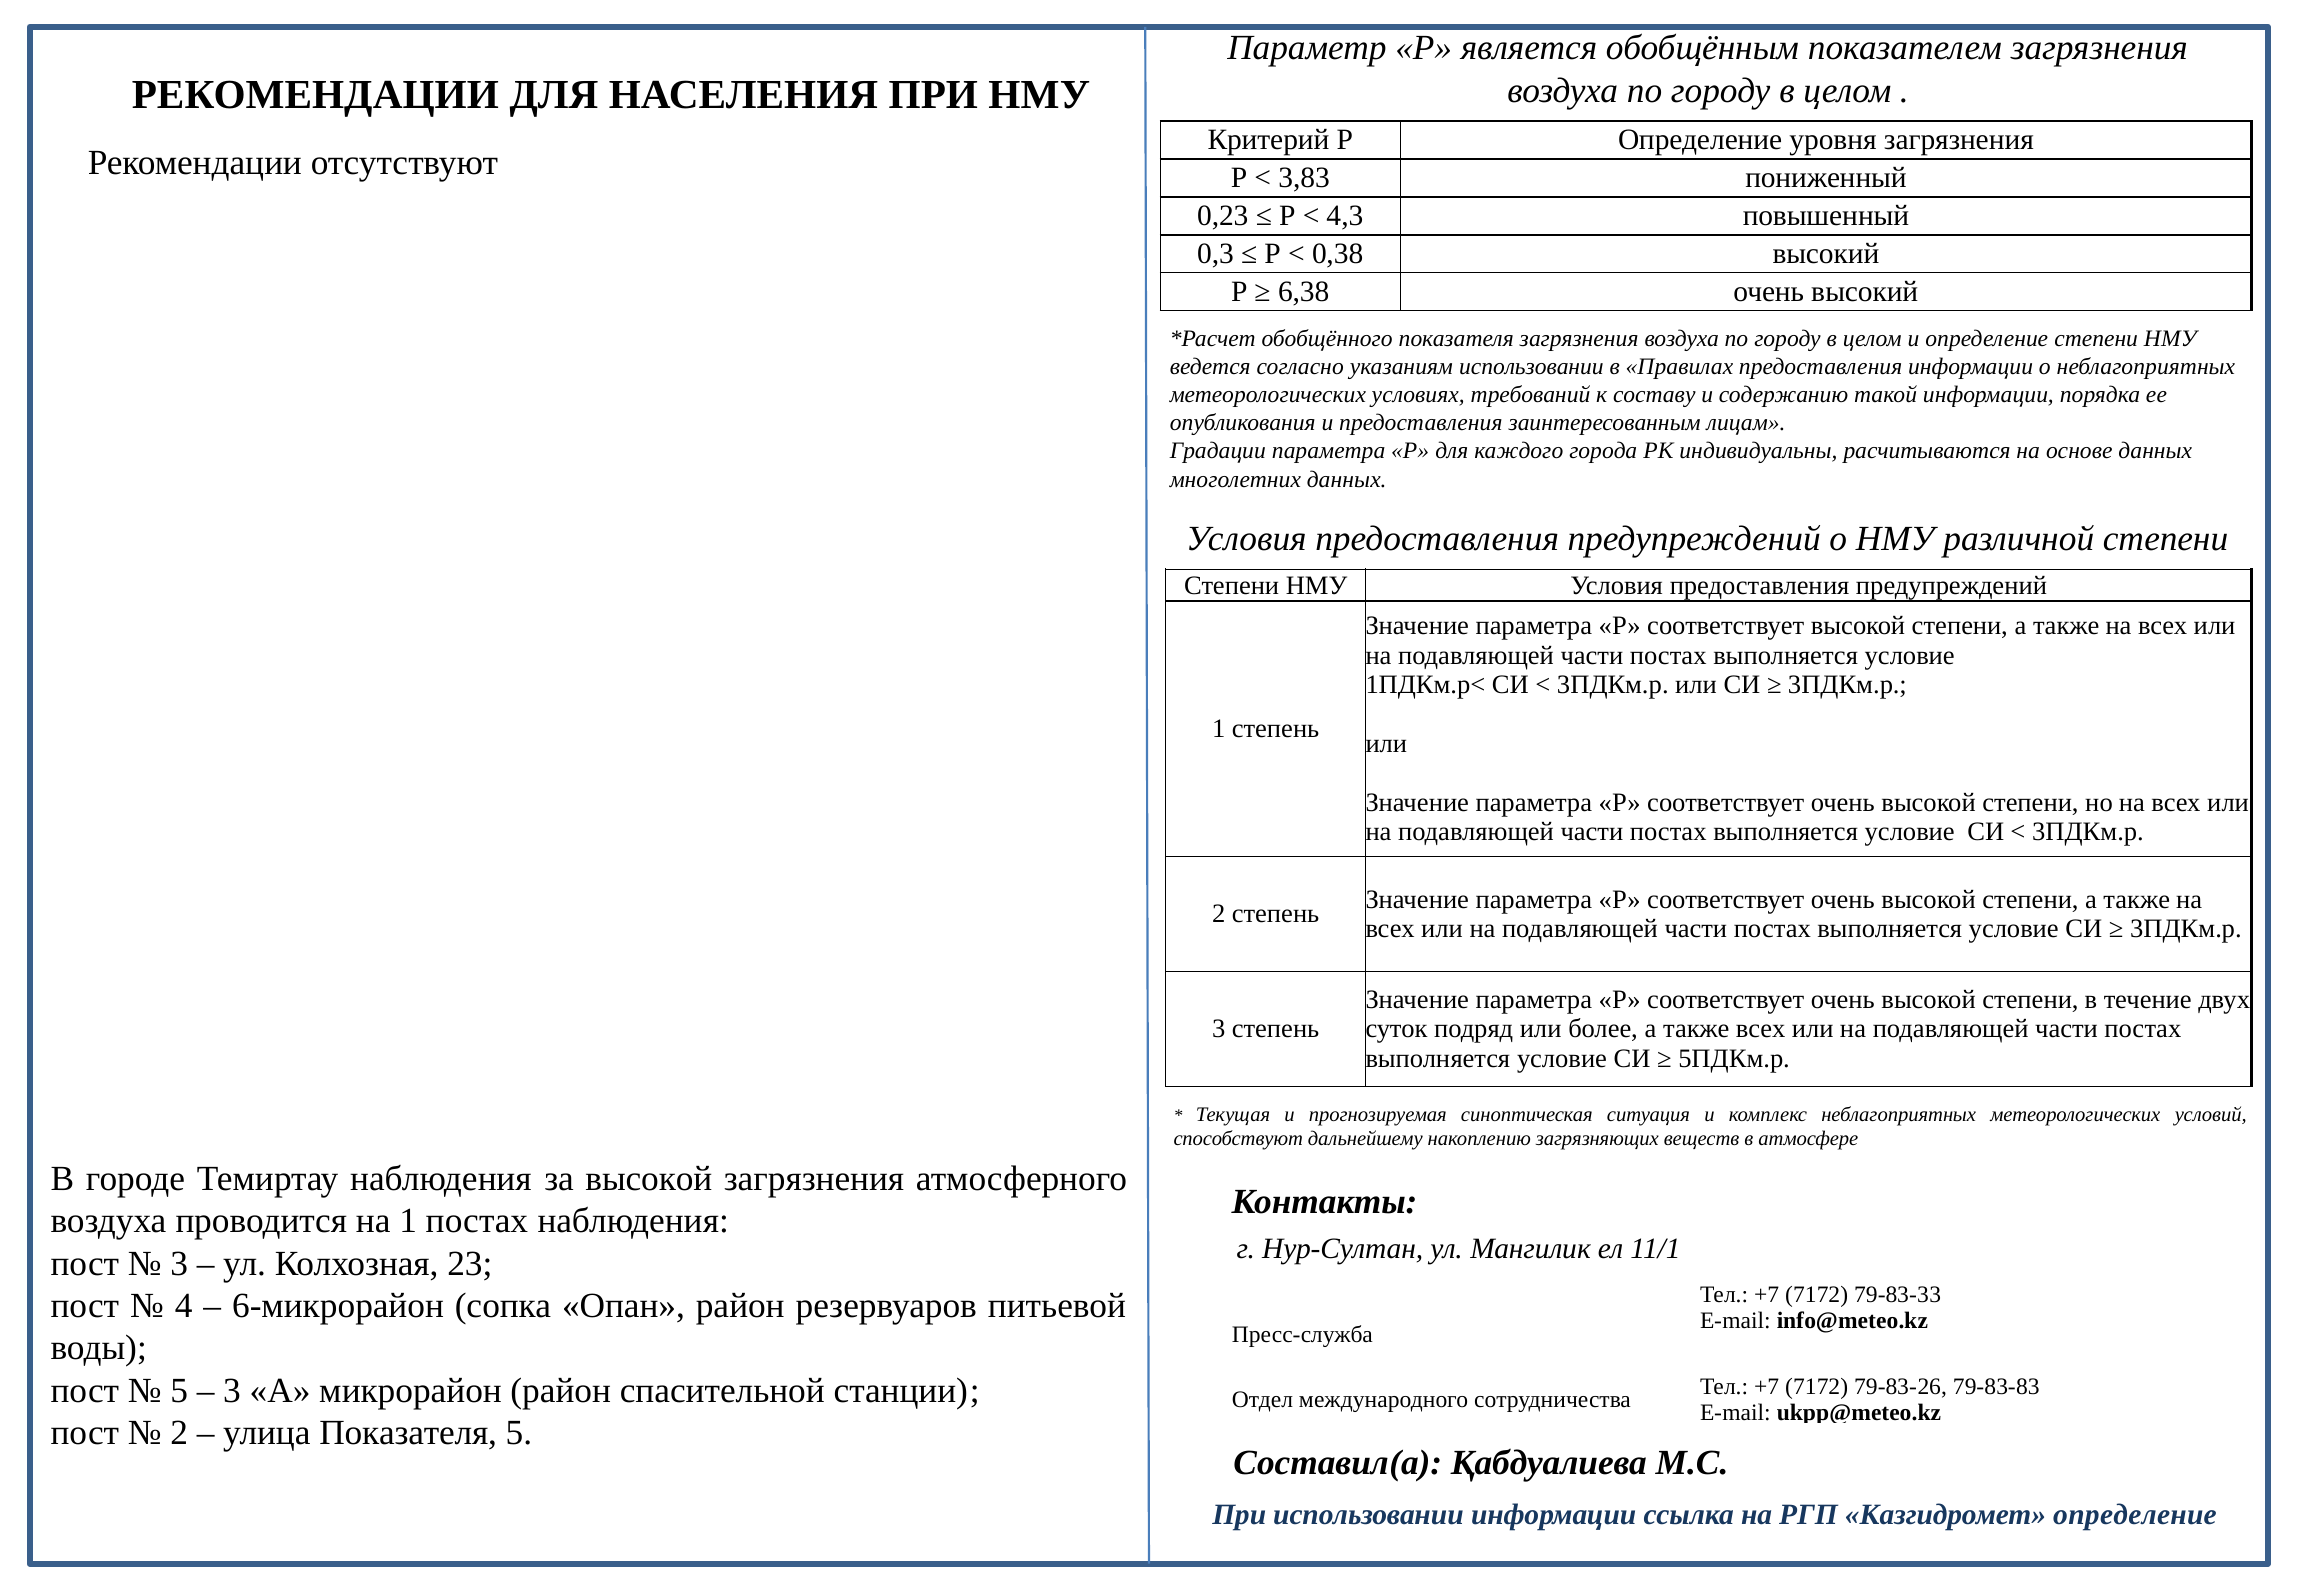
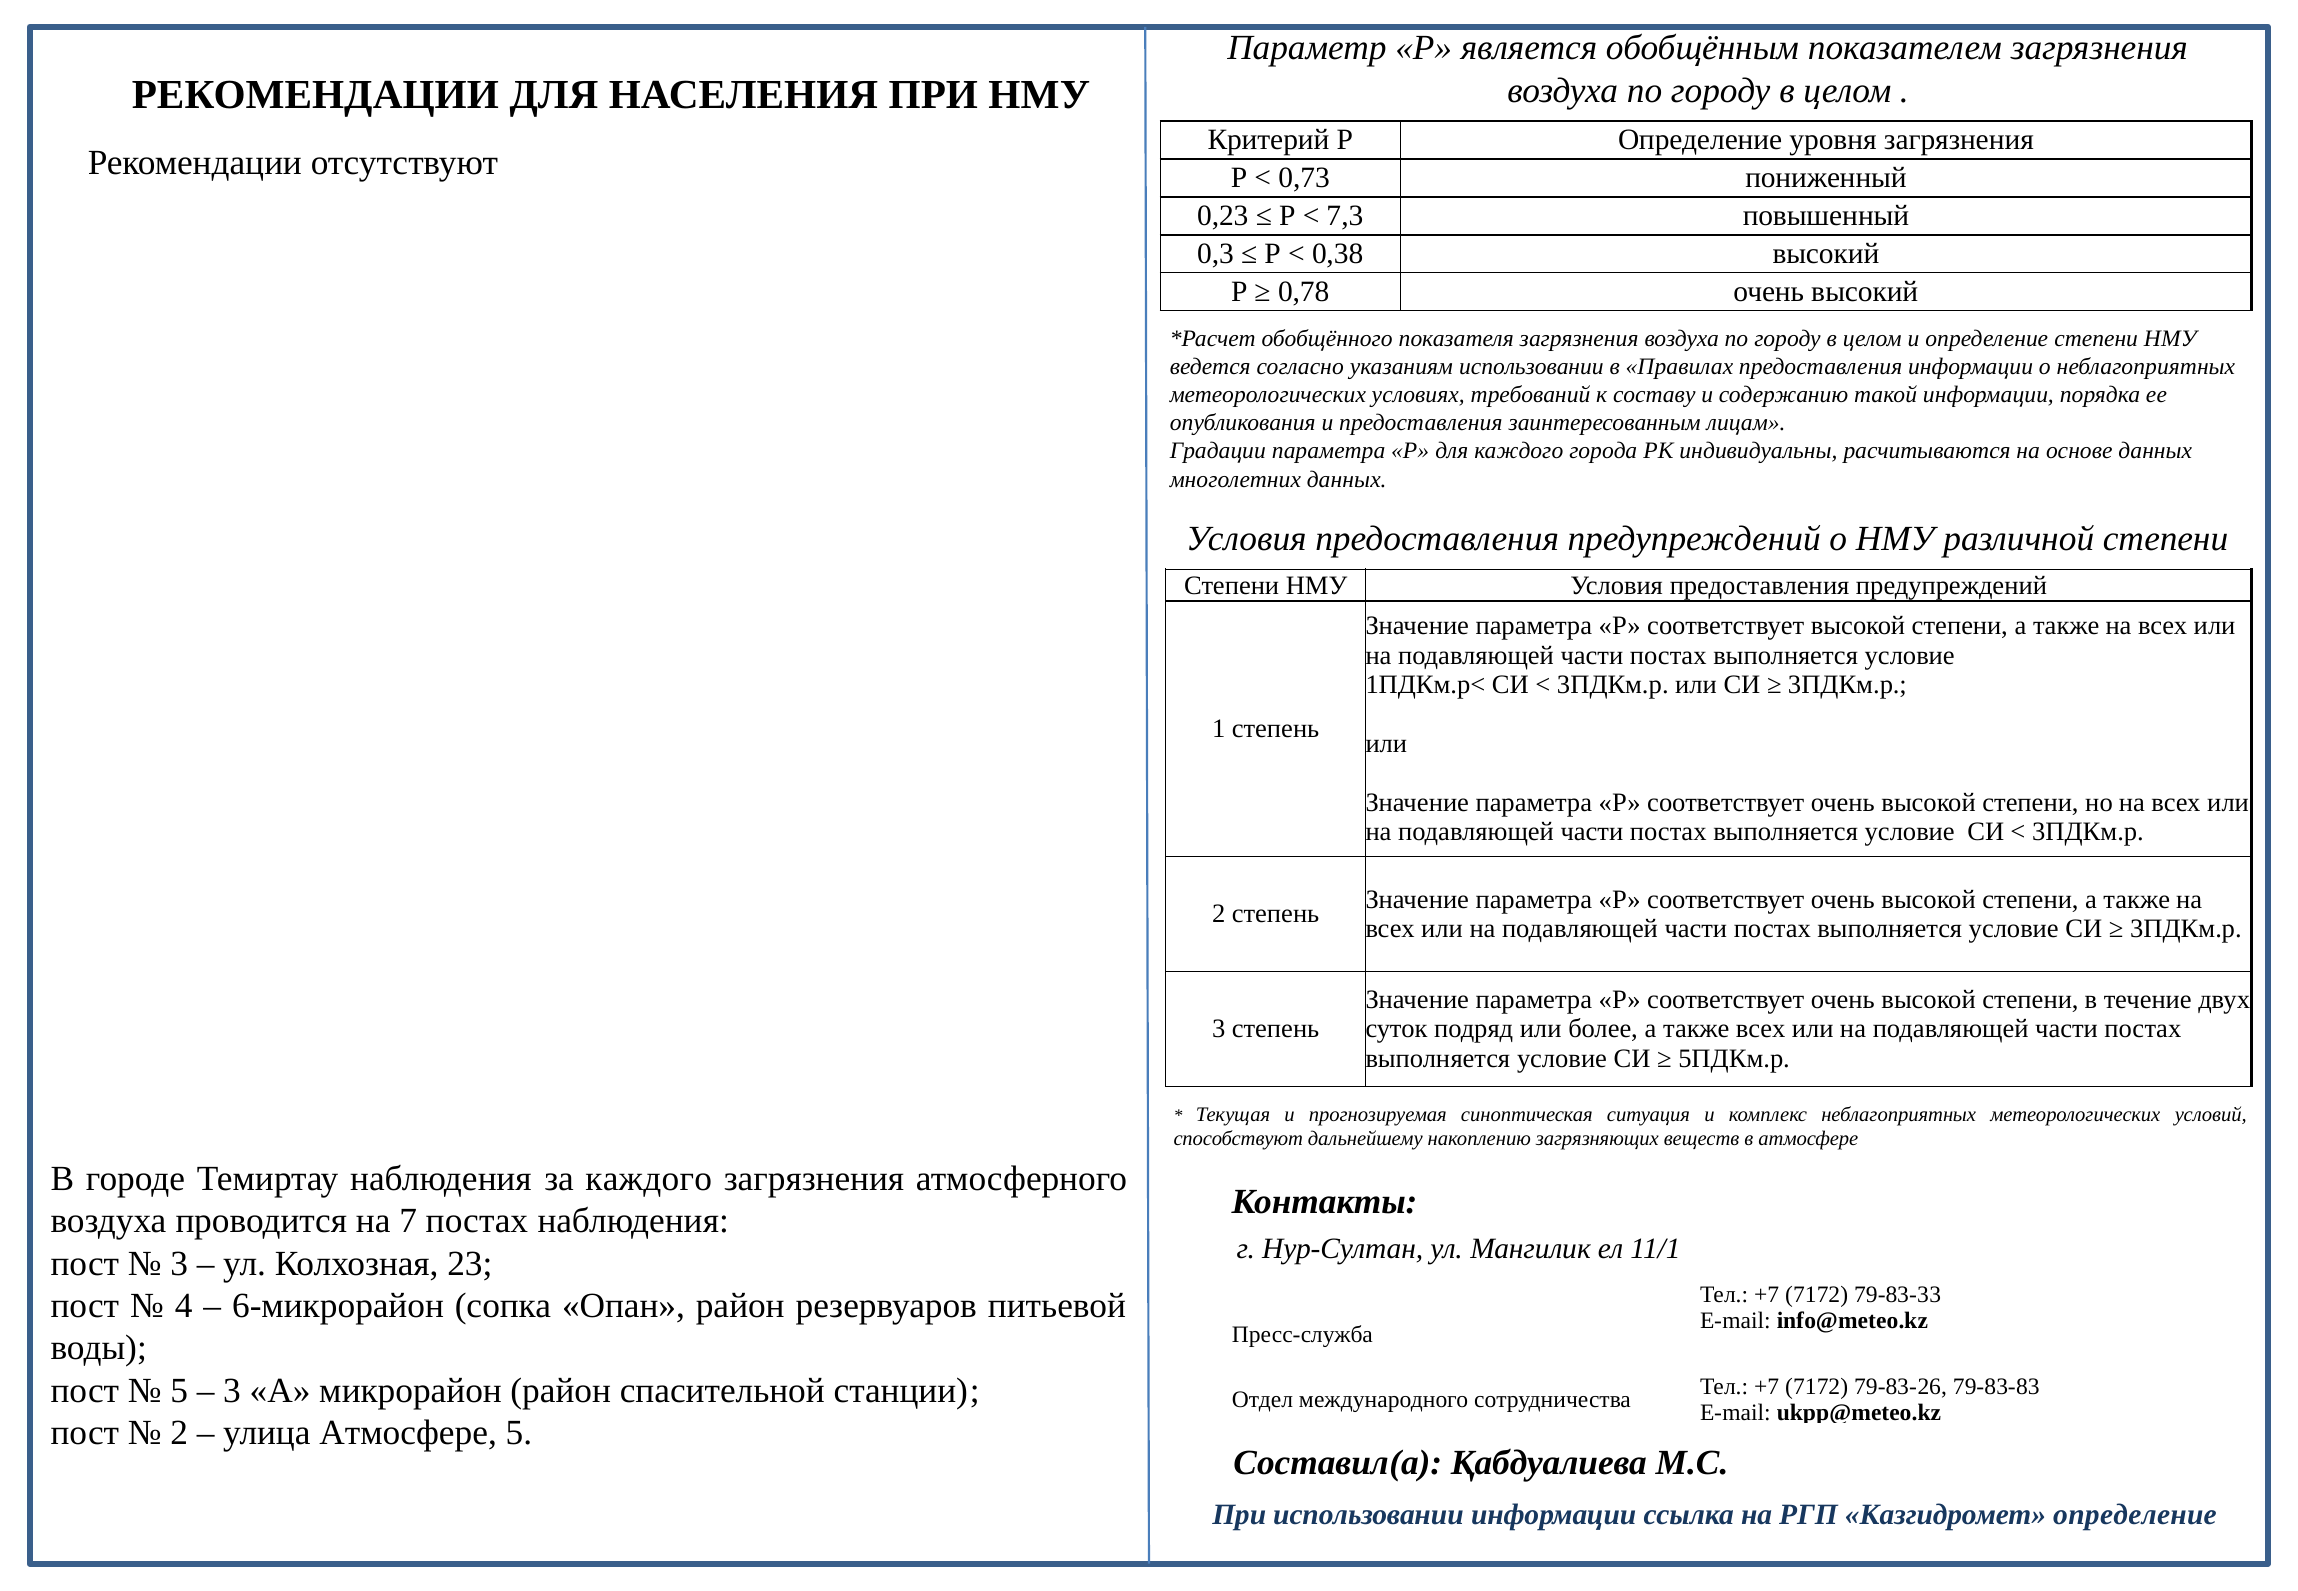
3,83: 3,83 -> 0,73 (1304, 178)
4,3: 4,3 -> 7,3 (1345, 216)
6,38: 6,38 -> 0,78 (1304, 291)
за высокой: высокой -> каждого (649, 1179)
на 1: 1 -> 7 (408, 1221)
улица Показателя: Показателя -> Атмосфере (408, 1433)
